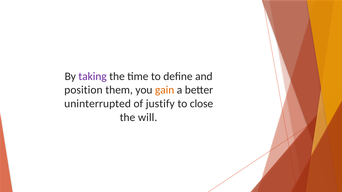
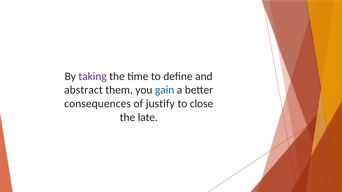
position: position -> abstract (83, 90)
gain colour: orange -> blue (165, 90)
uninterrupted: uninterrupted -> consequences (98, 104)
will: will -> late (148, 117)
